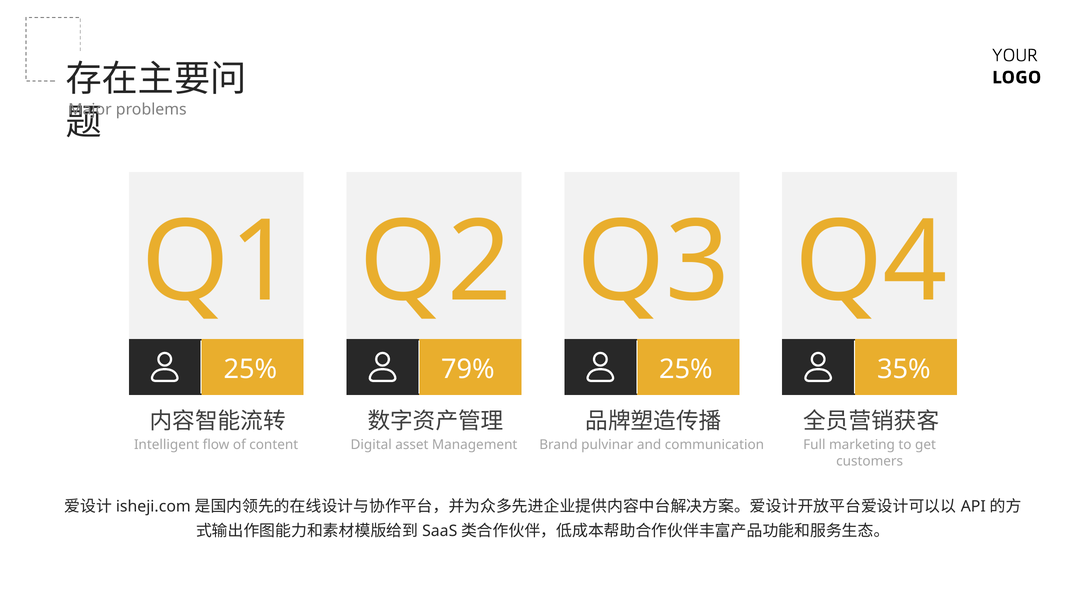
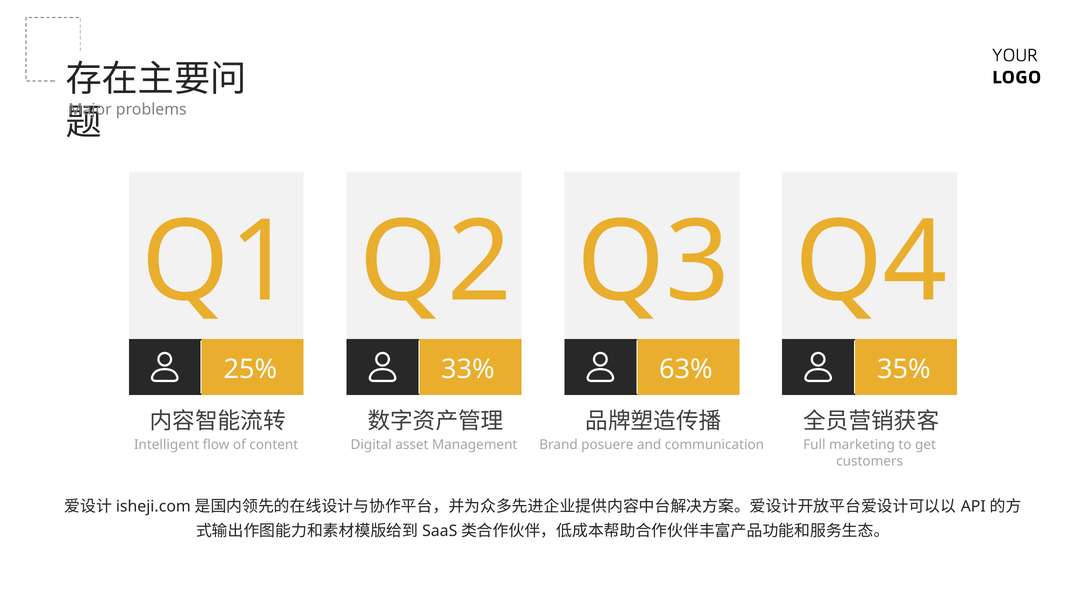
79%: 79% -> 33% (468, 369)
25%: 25% -> 63% (686, 369)
pulvinar: pulvinar -> posuere (607, 445)
